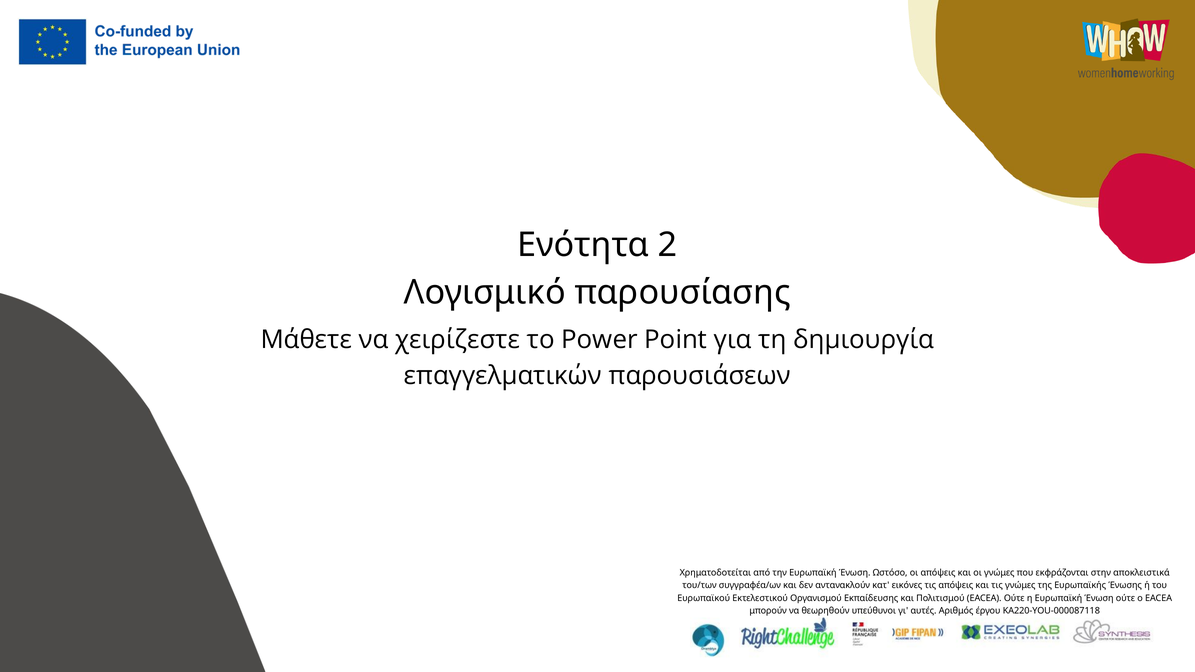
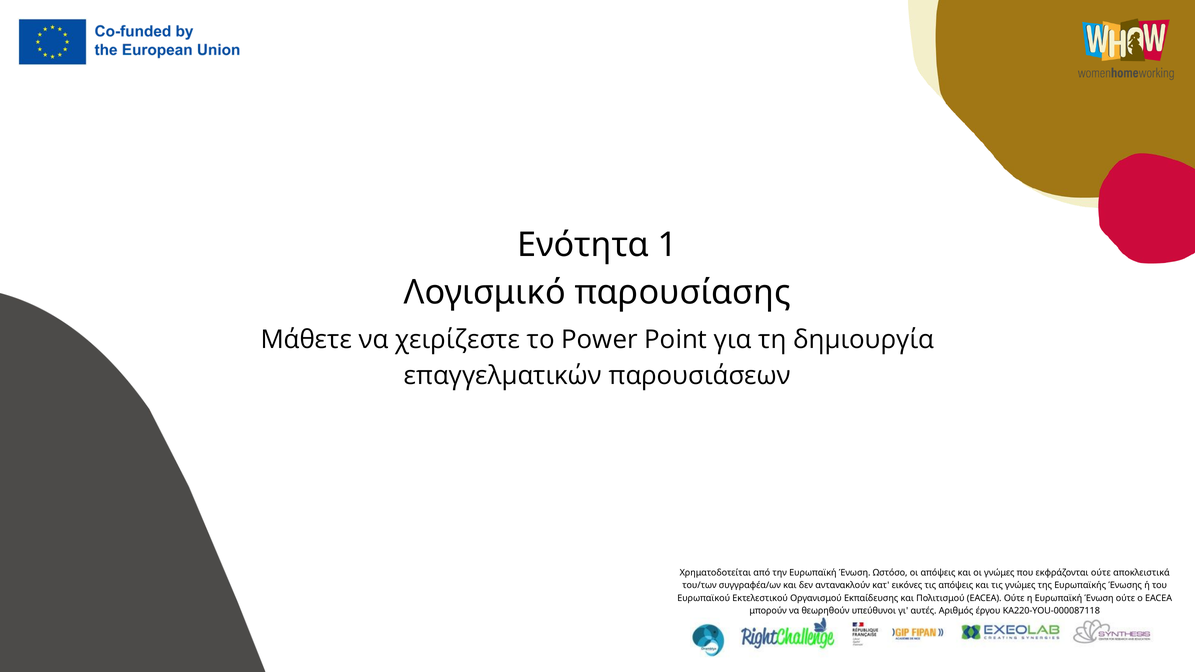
2: 2 -> 1 (668, 245)
εκφράζονται στην: στην -> ούτε (1101, 573)
